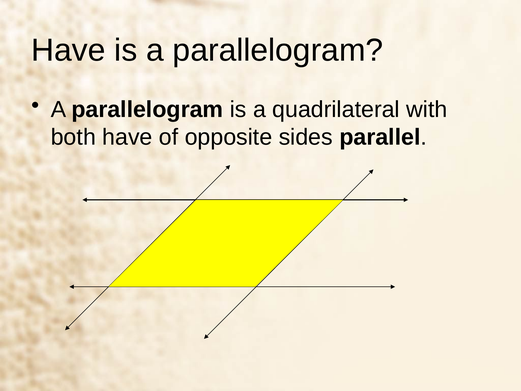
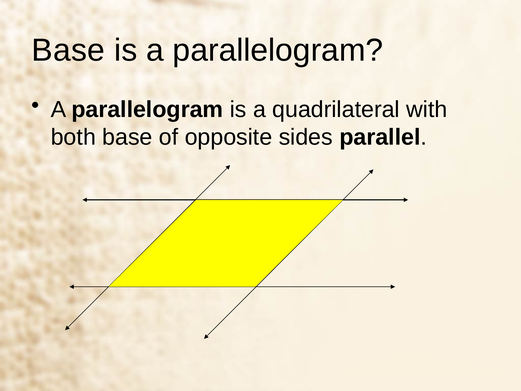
Have: Have -> Base (68, 50)
both have: have -> base (127, 137)
